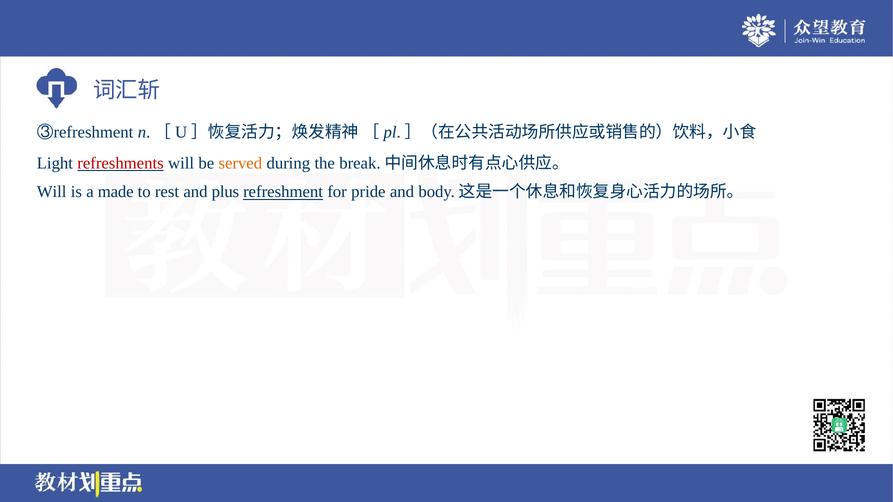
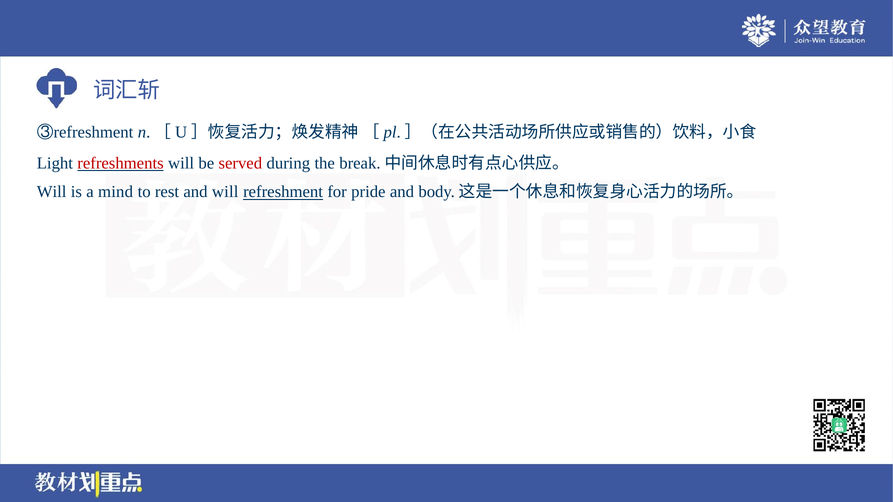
served colour: orange -> red (240, 163)
made: made -> mind (116, 192)
and plus: plus -> will (225, 192)
